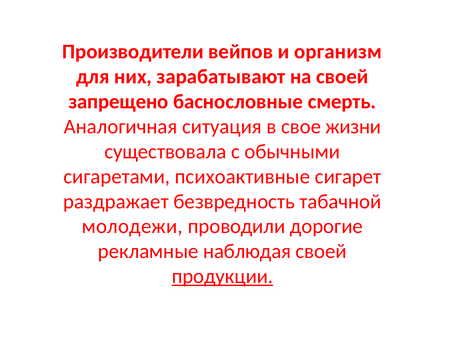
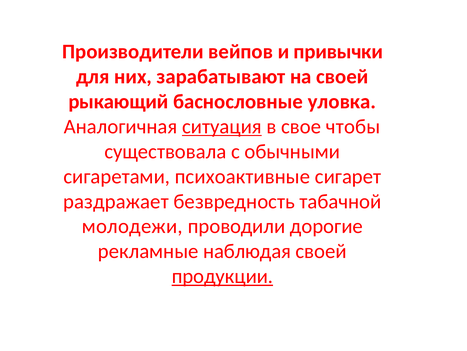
организм: организм -> привычки (338, 52)
запрещено: запрещено -> рыкающий (118, 101)
смерть: смерть -> уловка (342, 101)
ситуация underline: none -> present (222, 126)
жизни: жизни -> чтобы (353, 126)
